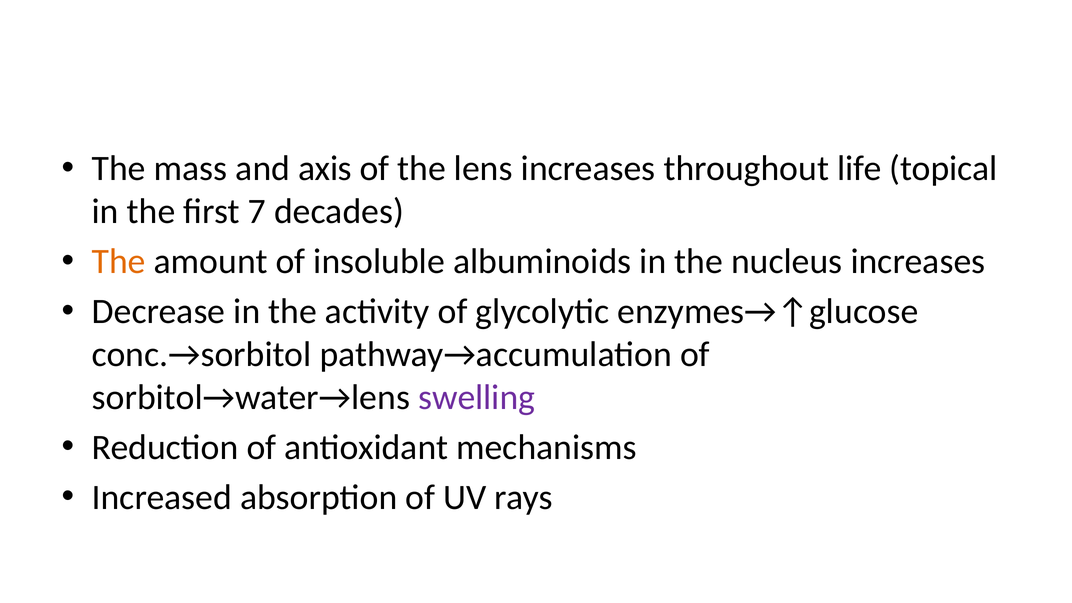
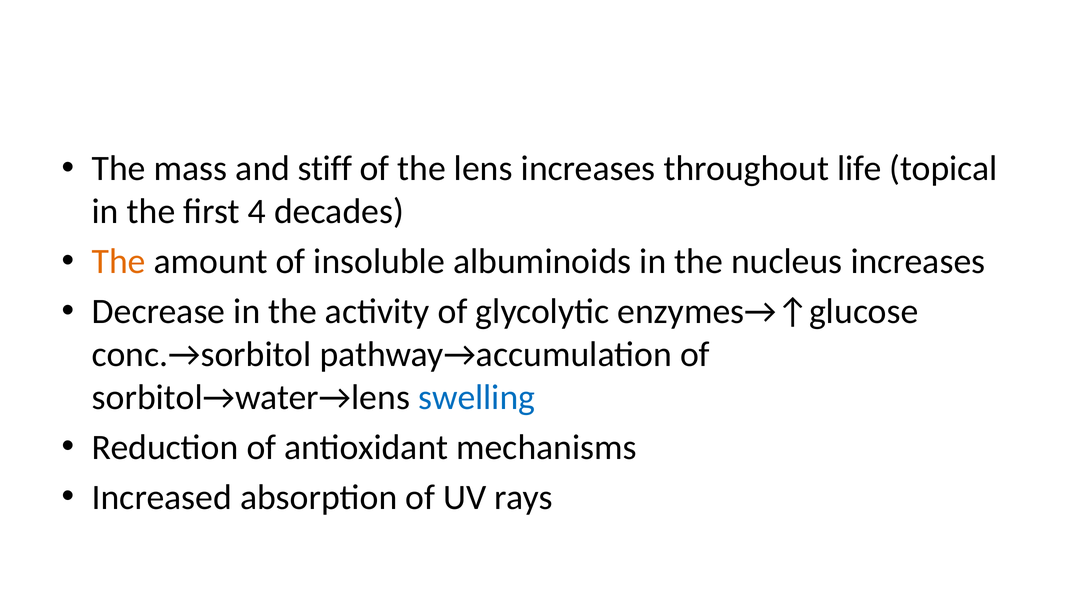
axis: axis -> stiff (325, 169)
7: 7 -> 4 (257, 212)
swelling colour: purple -> blue (477, 397)
